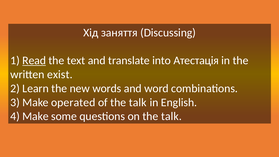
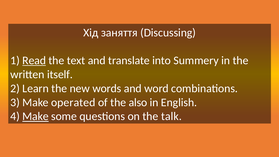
Атестація: Атестація -> Summery (196, 61)
exist: exist -> itself (60, 74)
of the talk: talk -> also (138, 102)
Make underline: none -> present (35, 116)
